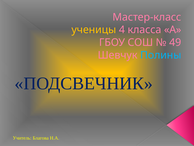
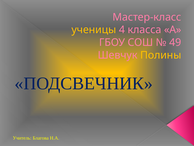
Полины colour: light blue -> yellow (161, 55)
